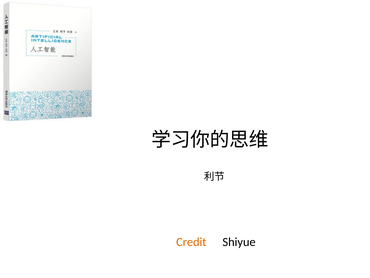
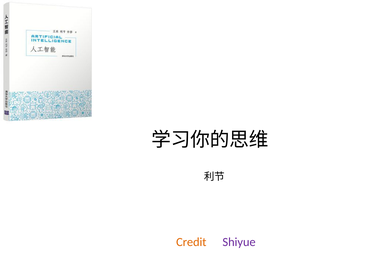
Shiyue colour: black -> purple (239, 242)
